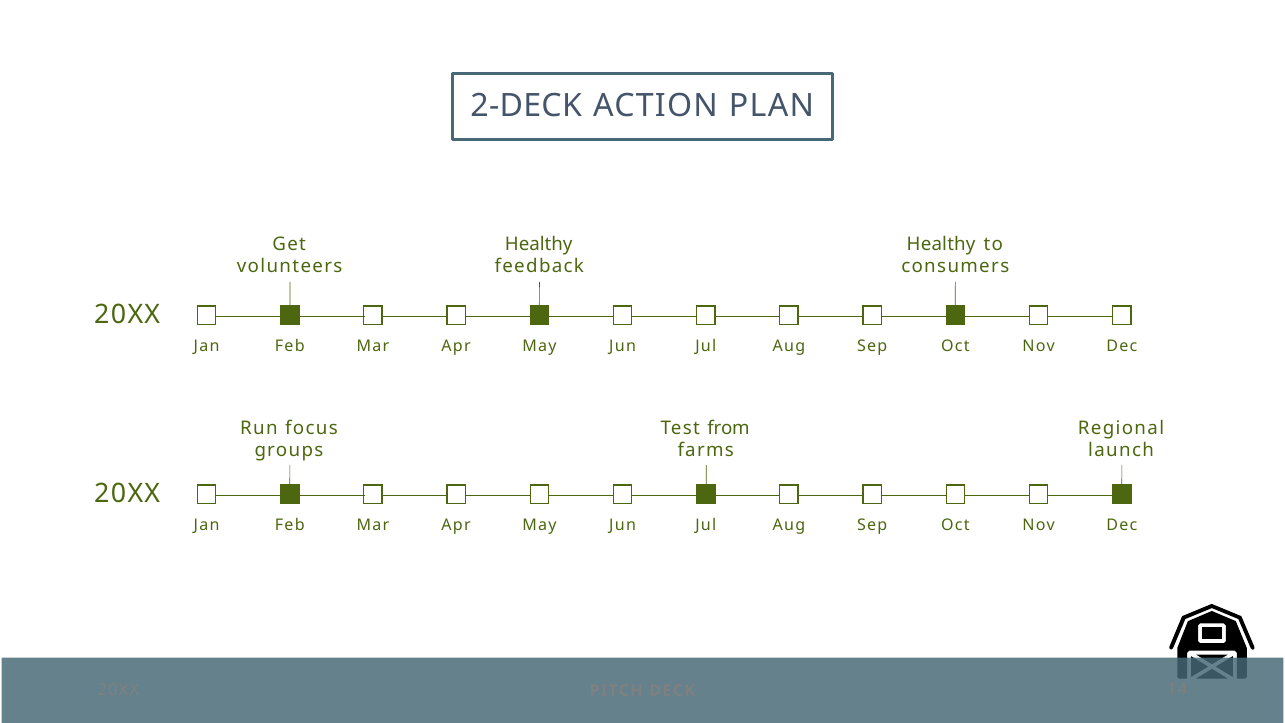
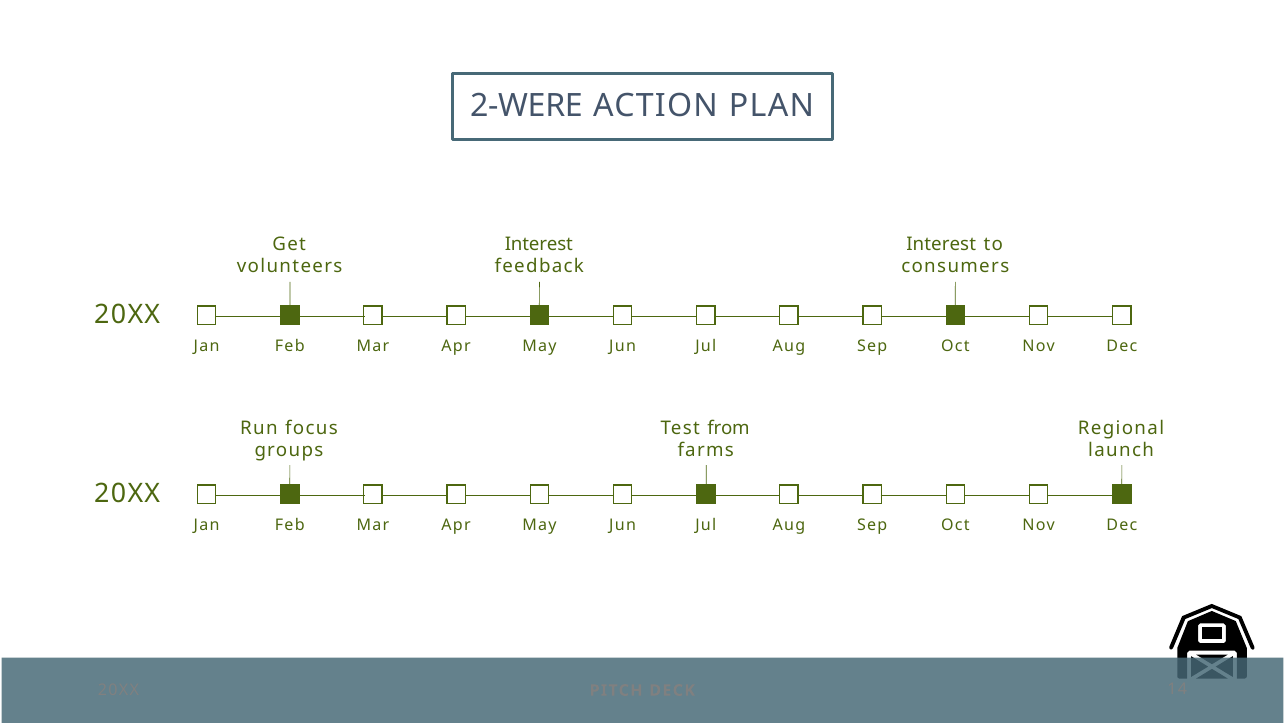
2-DECK: 2-DECK -> 2-WERE (526, 106)
Healthy: Healthy -> Interest (539, 244)
Healthy: Healthy -> Interest (941, 244)
